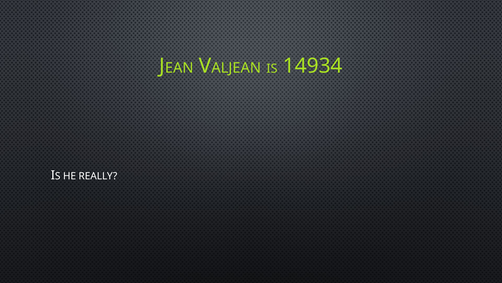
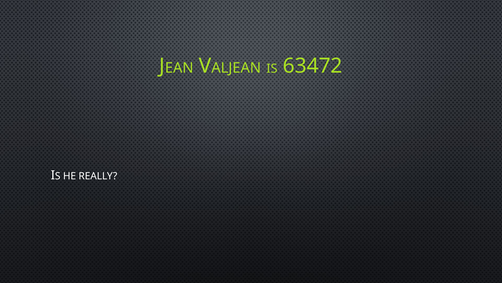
14934: 14934 -> 63472 (313, 66)
